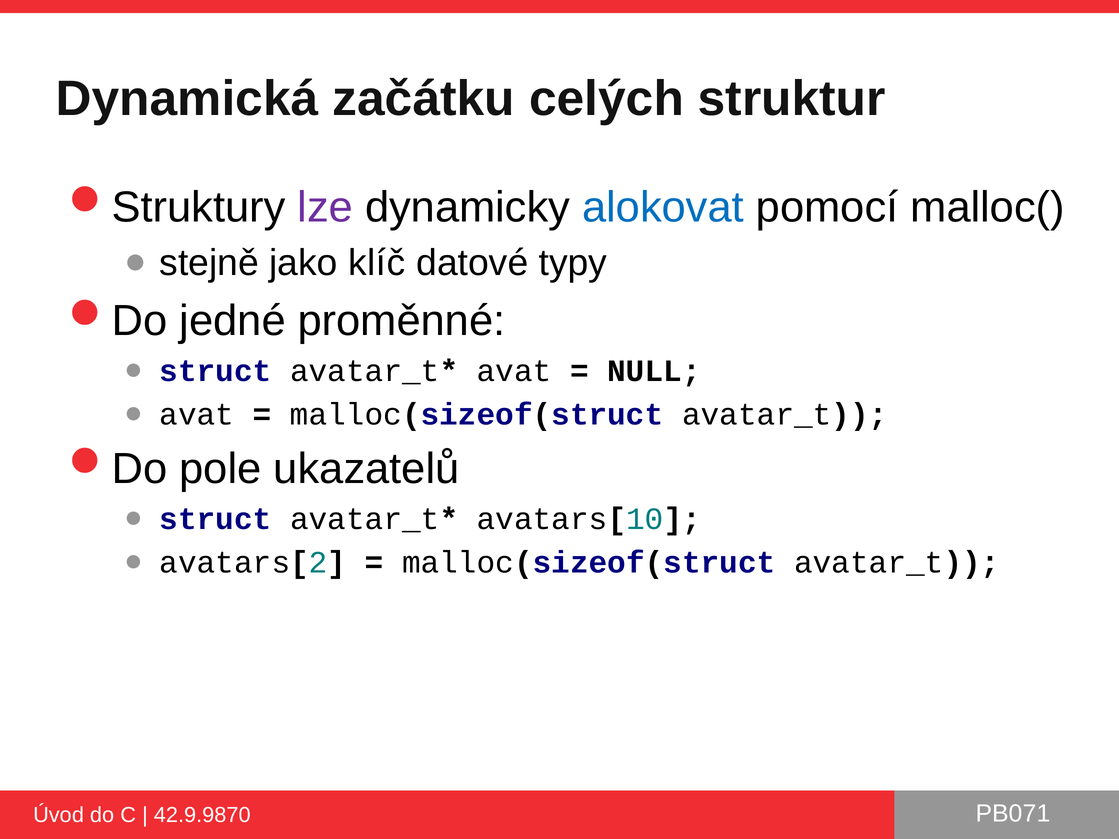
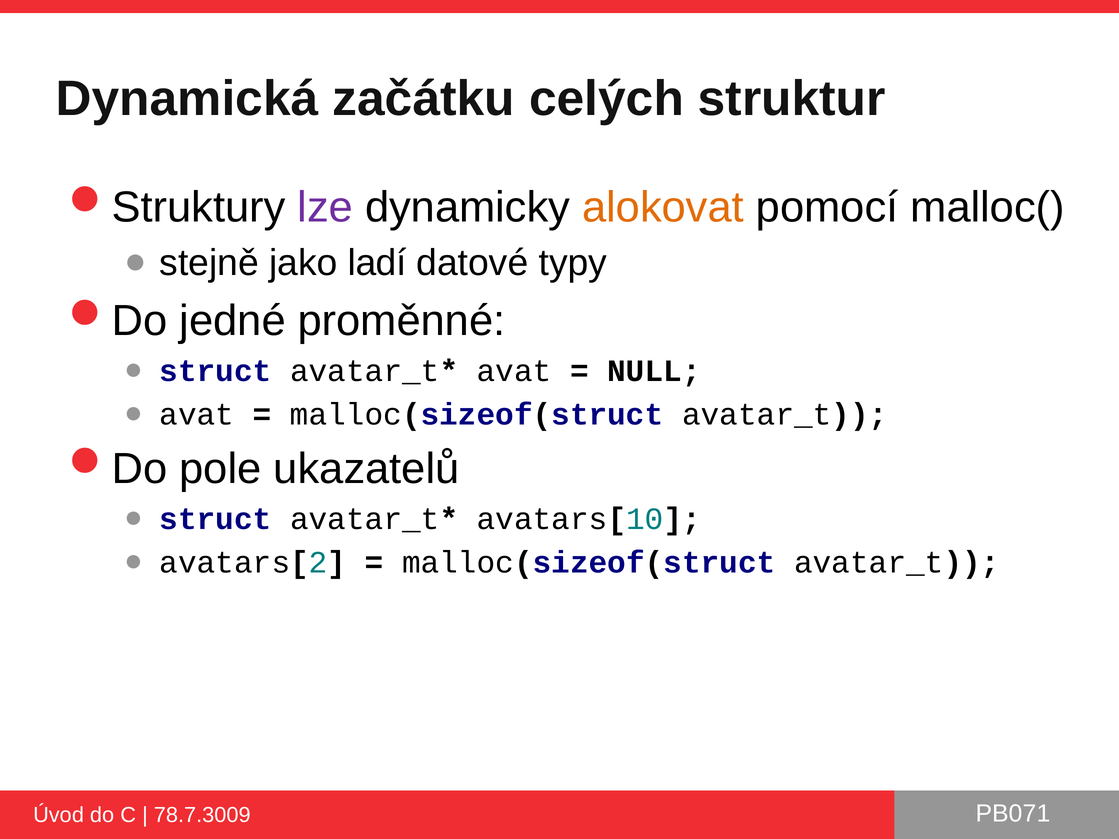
alokovat colour: blue -> orange (663, 208)
klíč: klíč -> ladí (377, 263)
42.9.9870: 42.9.9870 -> 78.7.3009 (202, 815)
